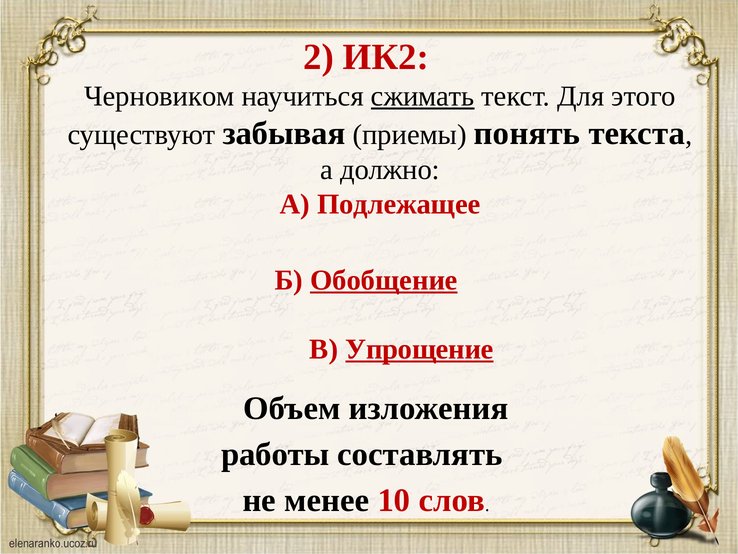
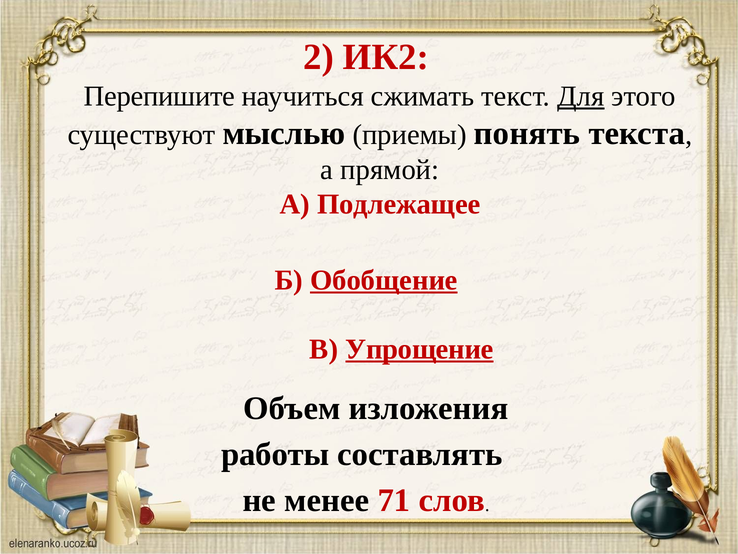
Черновиком: Черновиком -> Перепишите (159, 96)
сжимать underline: present -> none (423, 96)
Для underline: none -> present (581, 96)
забывая: забывая -> мыслью (284, 133)
должно: должно -> прямой (390, 170)
10: 10 -> 71 (394, 500)
